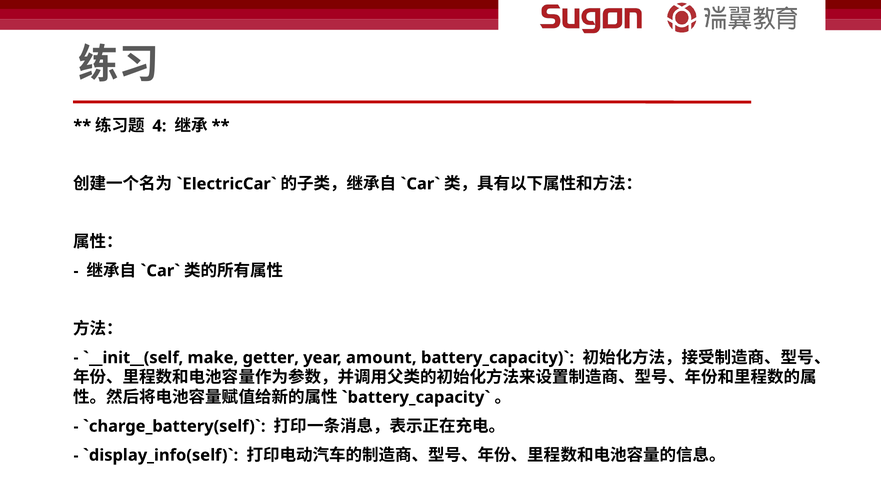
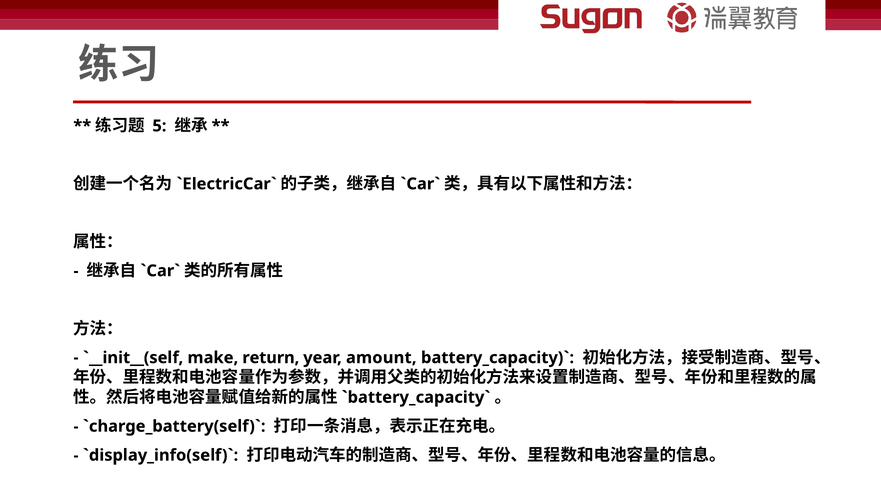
4: 4 -> 5 (159, 126)
getter: getter -> return (271, 358)
